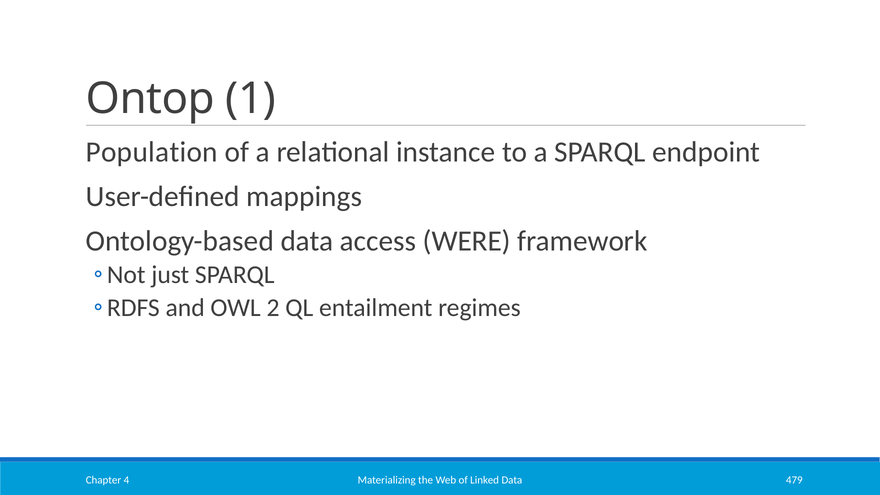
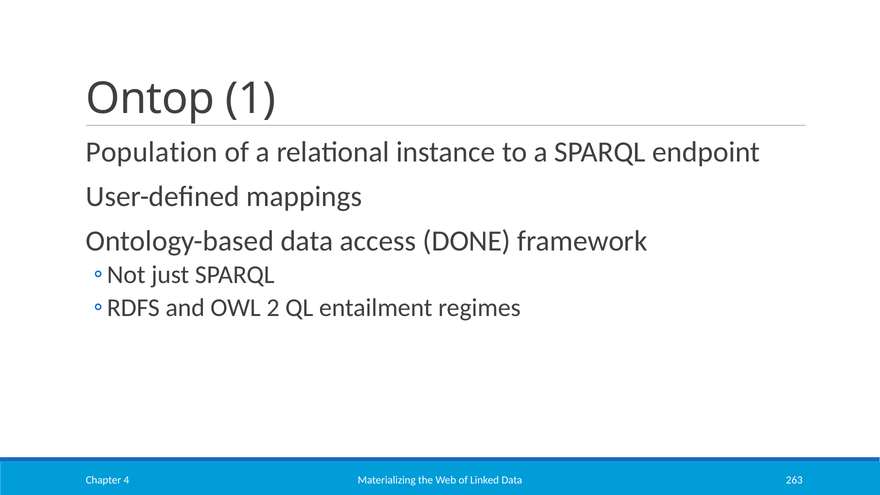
WERE: WERE -> DONE (467, 241)
479: 479 -> 263 (794, 480)
